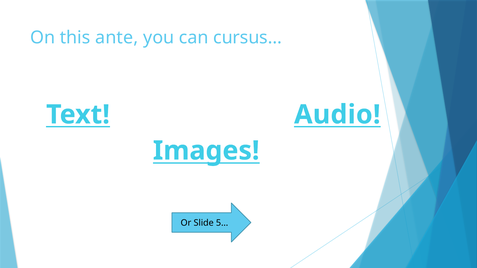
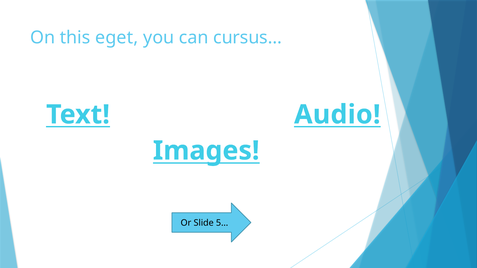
ante: ante -> eget (117, 38)
